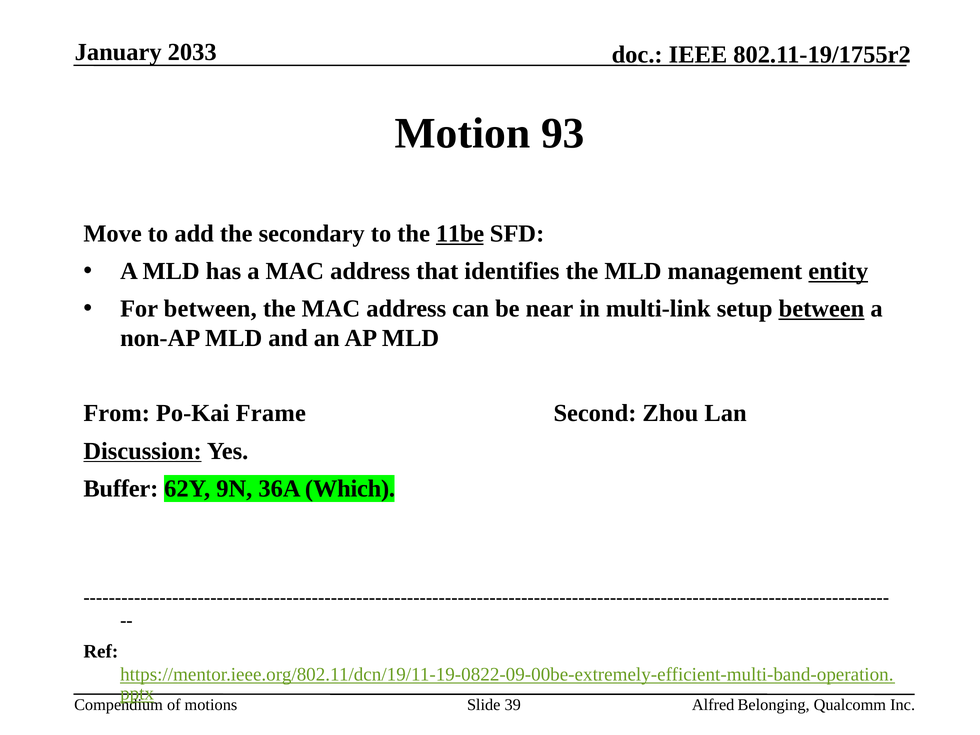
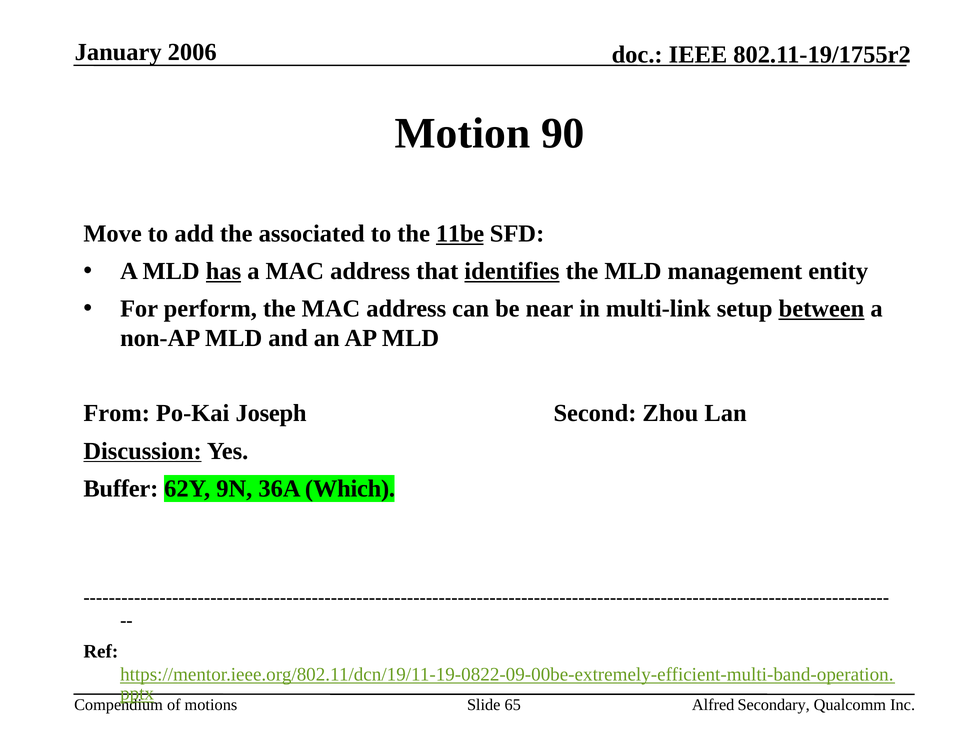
2033: 2033 -> 2006 (192, 52)
93: 93 -> 90 (563, 134)
secondary: secondary -> associated (312, 234)
has underline: none -> present (224, 271)
identifies underline: none -> present (512, 271)
entity underline: present -> none (838, 271)
For between: between -> perform (210, 309)
Frame: Frame -> Joseph (271, 413)
39: 39 -> 65 (513, 705)
Belonging: Belonging -> Secondary (774, 705)
